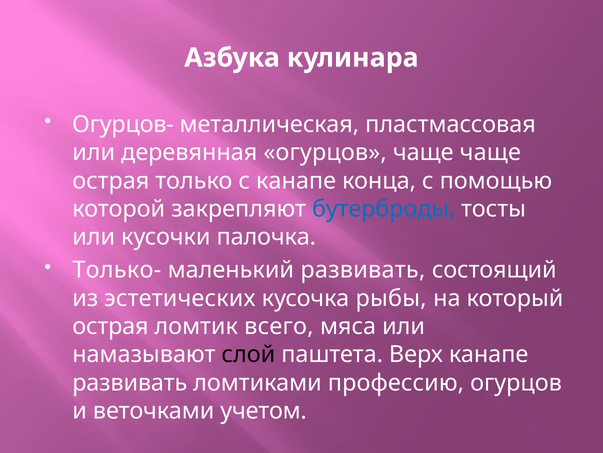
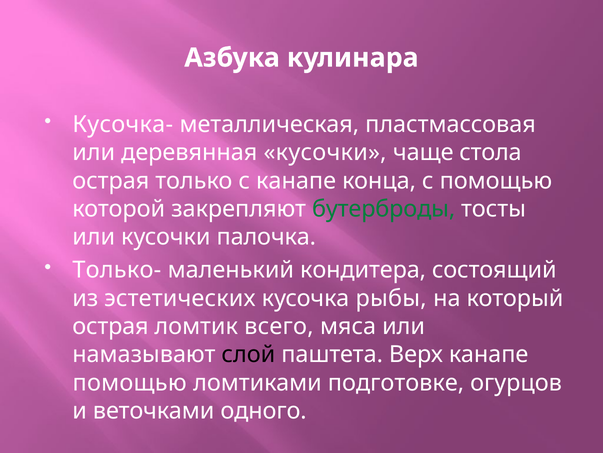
Огурцов-: Огурцов- -> Кусочка- (123, 124)
деревянная огурцов: огурцов -> кусочки (325, 152)
чаще чаще: чаще -> стола (491, 152)
бутерброды colour: blue -> green (384, 209)
маленький развивать: развивать -> кондитера (363, 270)
развивать: развивать -> помощью (130, 382)
профессию: профессию -> подготовке (396, 382)
учетом: учетом -> одного (264, 410)
